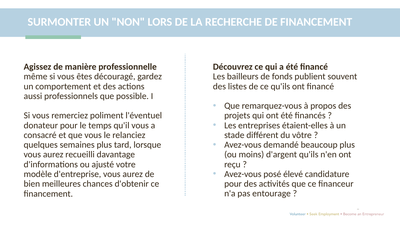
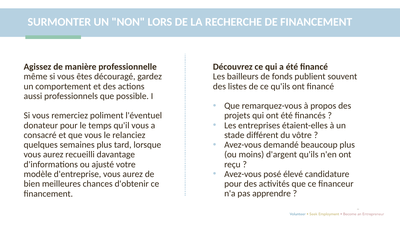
entourage: entourage -> apprendre (272, 194)
